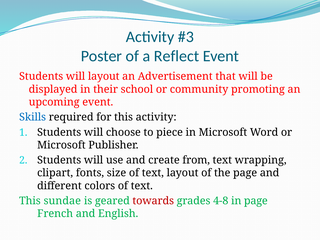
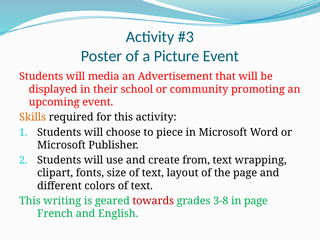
Reflect: Reflect -> Picture (177, 56)
will layout: layout -> media (104, 76)
Skills colour: blue -> orange (33, 117)
sundae: sundae -> writing (62, 201)
4-8: 4-8 -> 3-8 (221, 201)
